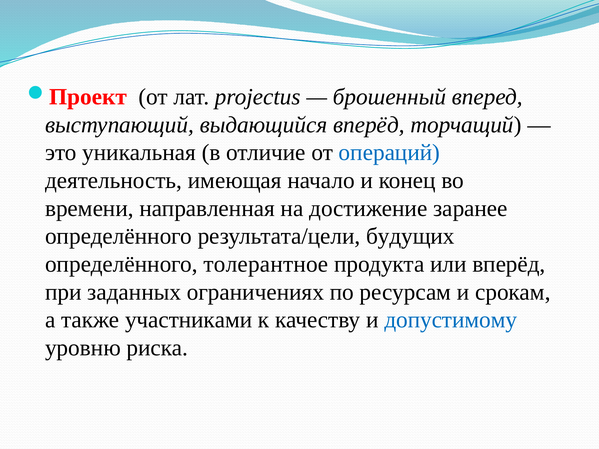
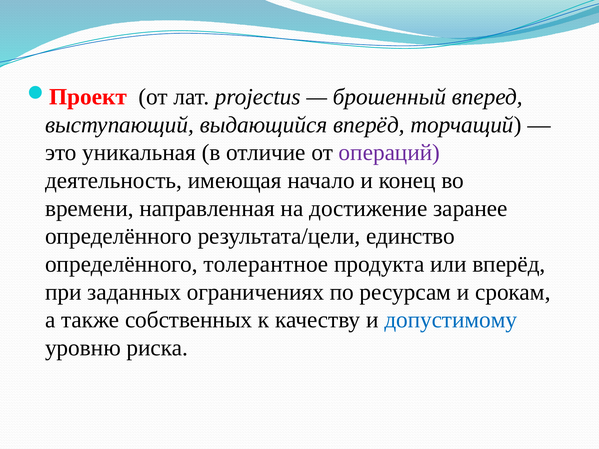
операций colour: blue -> purple (389, 153)
будущих: будущих -> единство (410, 236)
участниками: участниками -> собственных (189, 320)
